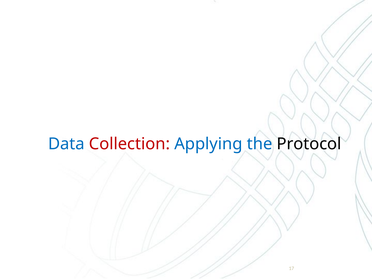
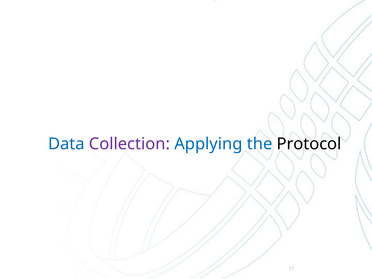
Collection colour: red -> purple (129, 144)
